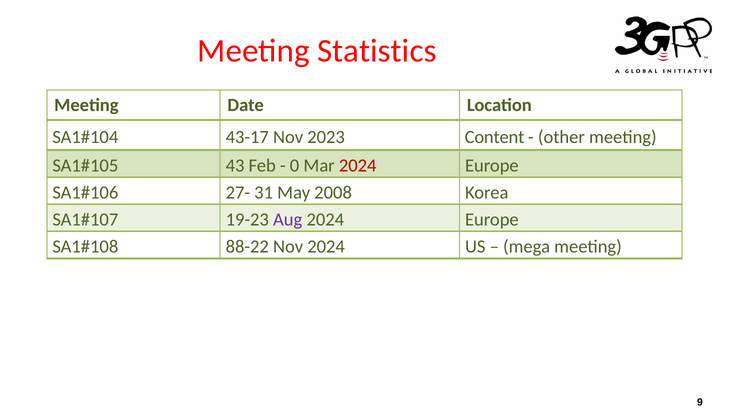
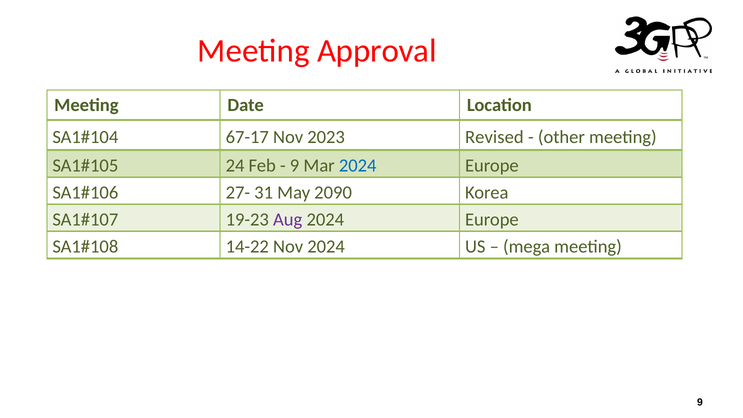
Statistics: Statistics -> Approval (377, 51)
43-17: 43-17 -> 67-17 (247, 137)
Content: Content -> Revised (494, 137)
43: 43 -> 24 (235, 166)
0: 0 -> 9 (295, 166)
2024 colour: red -> blue (358, 166)
2008: 2008 -> 2090 (333, 193)
88-22: 88-22 -> 14-22 (247, 247)
